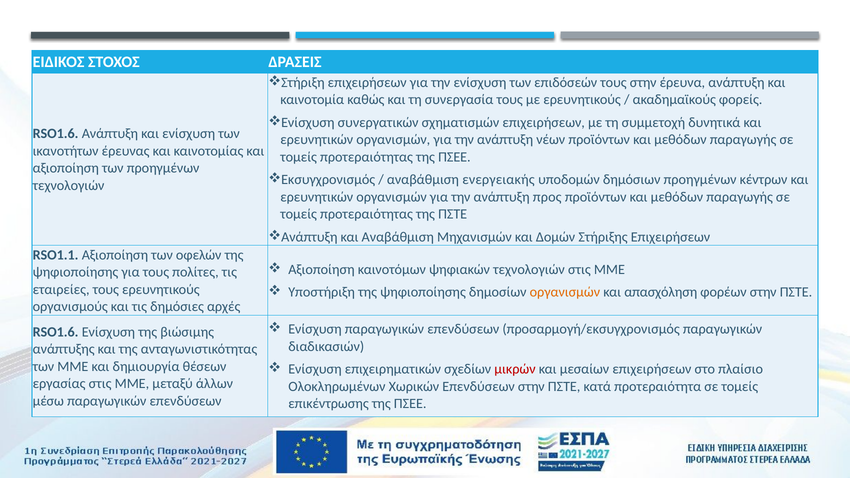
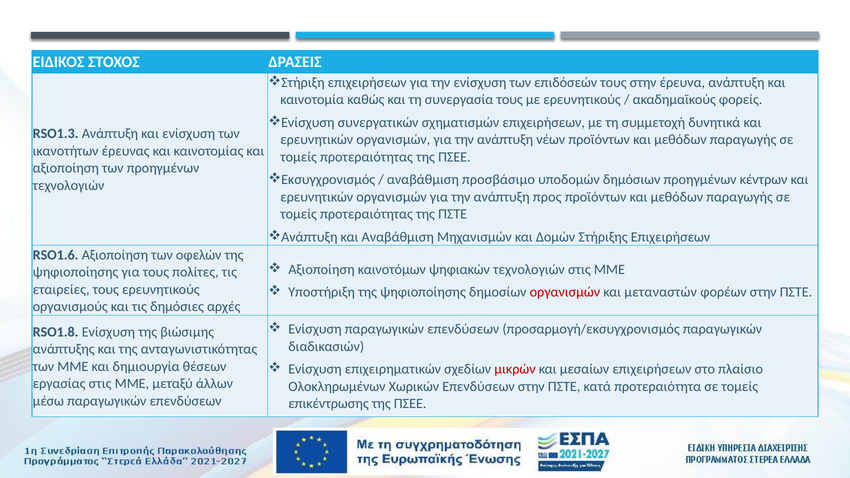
RSO1.6: RSO1.6 -> RSO1.3 (56, 134)
ενεργειακής: ενεργειακής -> προσβάσιμο (499, 180)
RSO1.1: RSO1.1 -> RSO1.6 (56, 255)
οργανισμών colour: orange -> red (565, 292)
απασχόληση: απασχόληση -> μεταναστών (661, 292)
RSO1.6: RSO1.6 -> RSO1.8 (56, 332)
